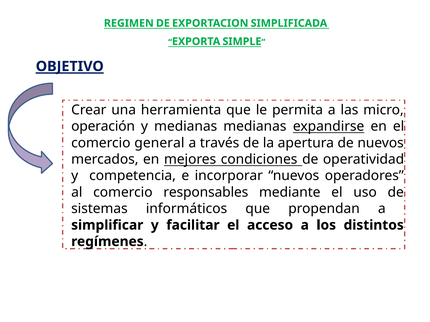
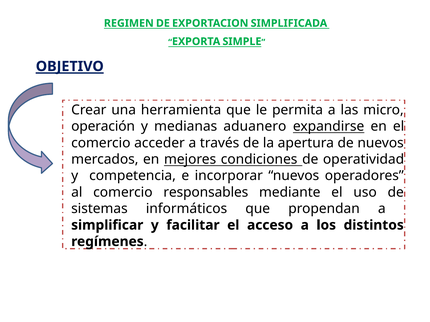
medianas medianas: medianas -> aduanero (255, 127)
general: general -> acceder (159, 143)
